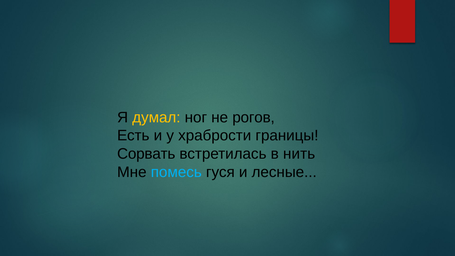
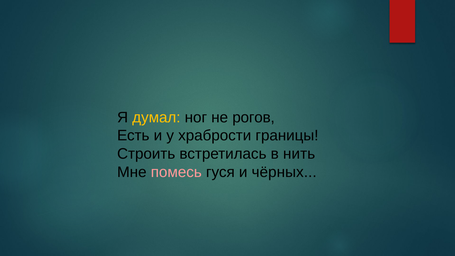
Сорвать: Сорвать -> Строить (146, 154)
помесь colour: light blue -> pink (176, 172)
лесные: лесные -> чёрных (284, 172)
